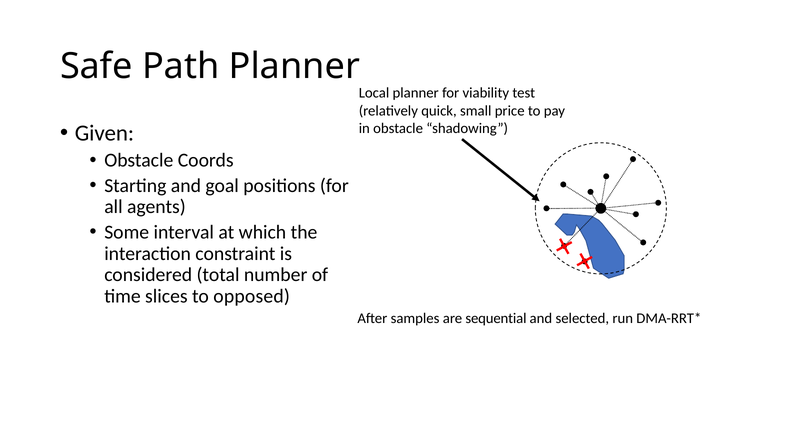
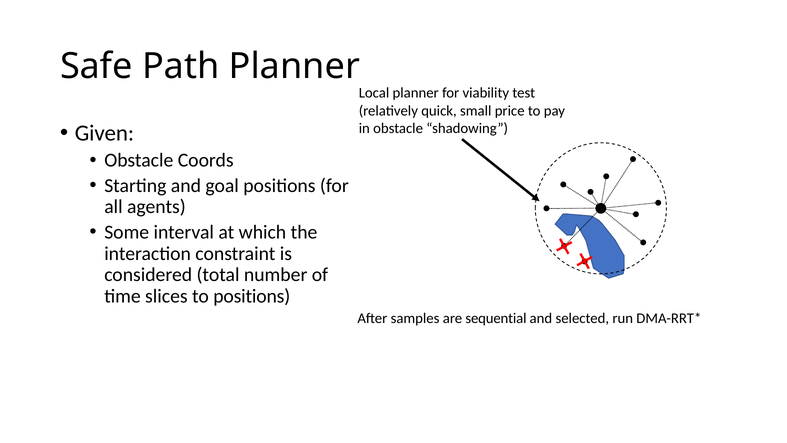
to opposed: opposed -> positions (252, 296)
